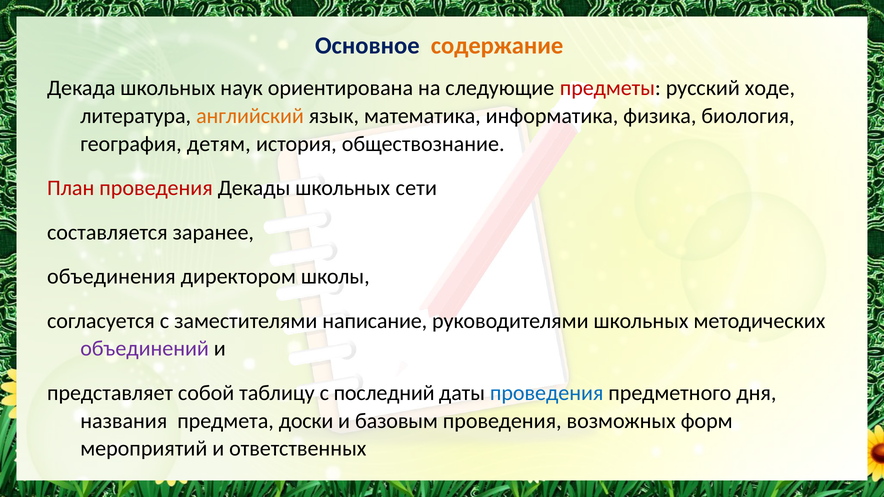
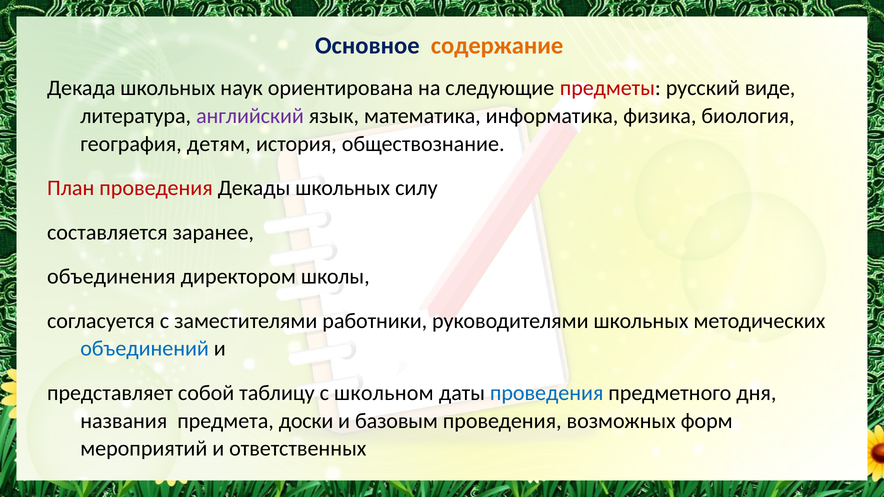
ходе: ходе -> виде (770, 88)
английский colour: orange -> purple (250, 116)
сети: сети -> силу (416, 188)
написание: написание -> работники (375, 321)
объединений colour: purple -> blue (145, 349)
последний: последний -> школьном (384, 393)
